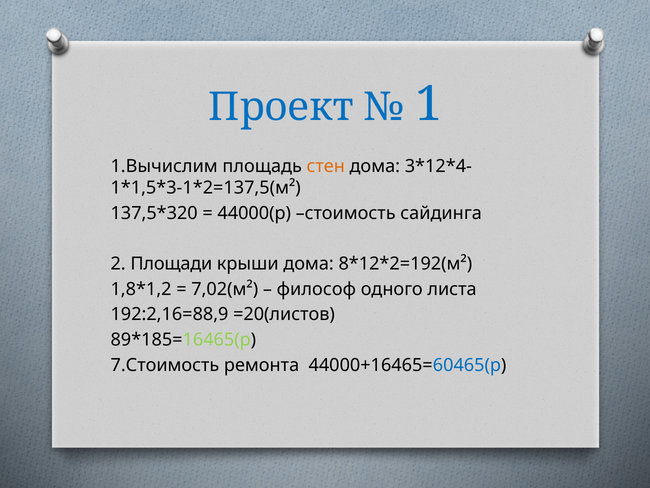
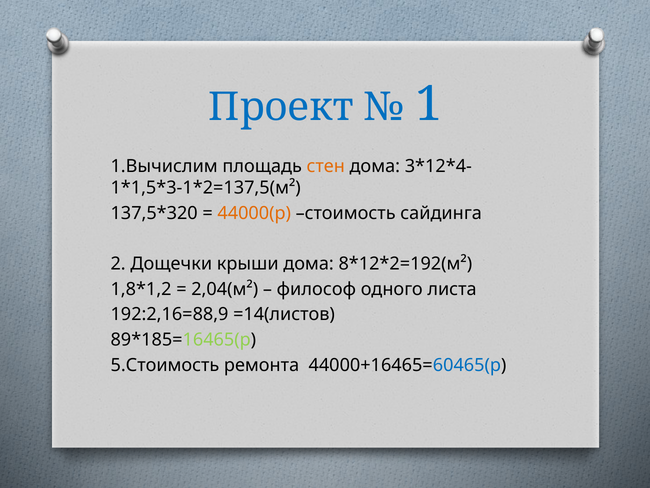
44000(р colour: black -> orange (254, 213)
Площади: Площади -> Дощечки (171, 264)
7,02(м²: 7,02(м² -> 2,04(м² (225, 289)
=20(листов: =20(листов -> =14(листов (284, 314)
7.Стоимость: 7.Стоимость -> 5.Стоимость (165, 365)
